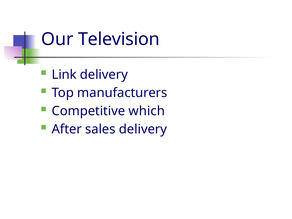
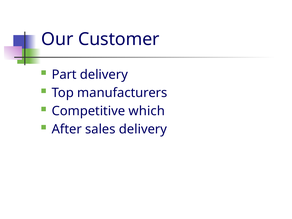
Television: Television -> Customer (119, 39)
Link: Link -> Part (64, 75)
